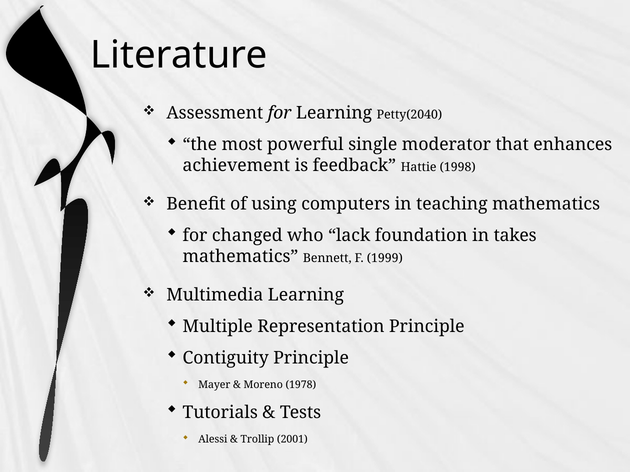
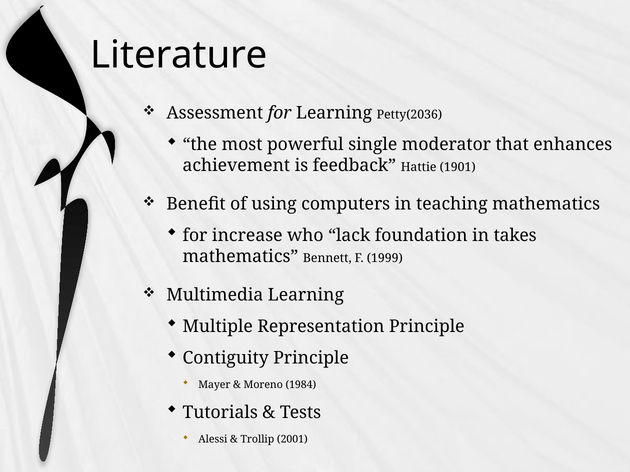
Petty(2040: Petty(2040 -> Petty(2036 (409, 115)
1998: 1998 -> 1901 (458, 168)
changed: changed -> increase (247, 236)
1978: 1978 -> 1984 (301, 385)
